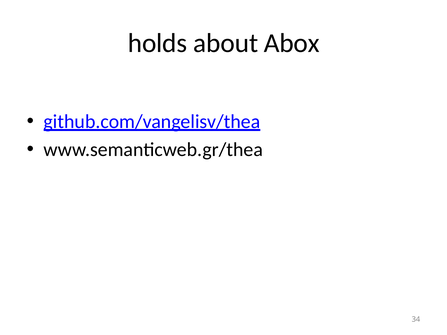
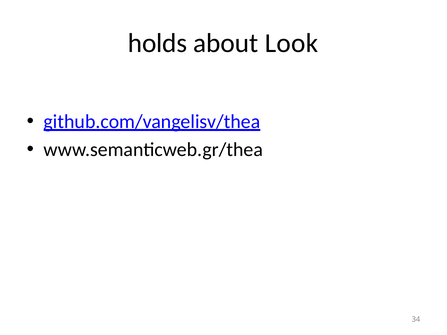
Abox: Abox -> Look (291, 43)
